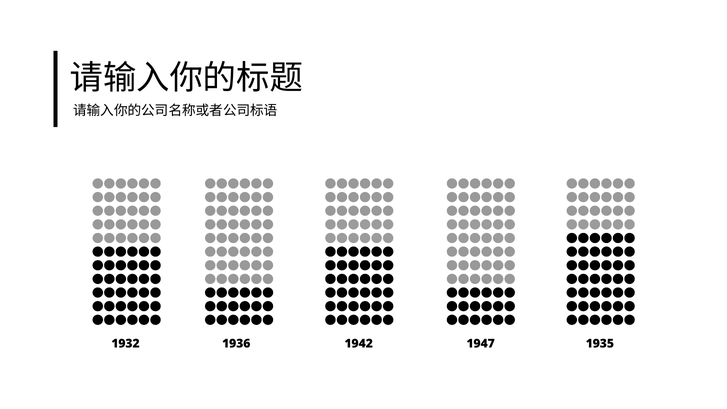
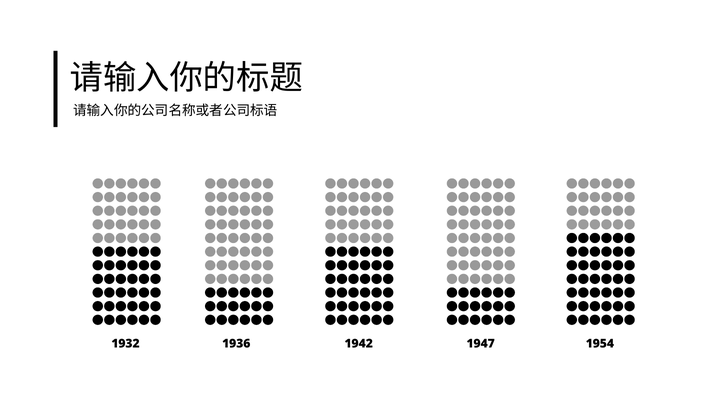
1935: 1935 -> 1954 (600, 344)
